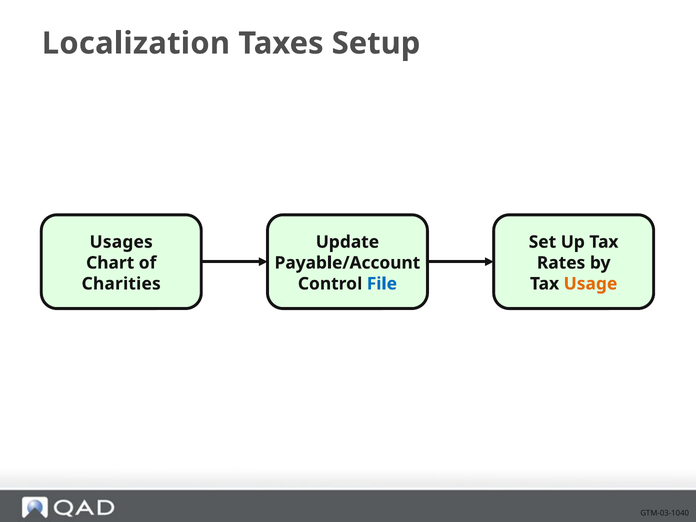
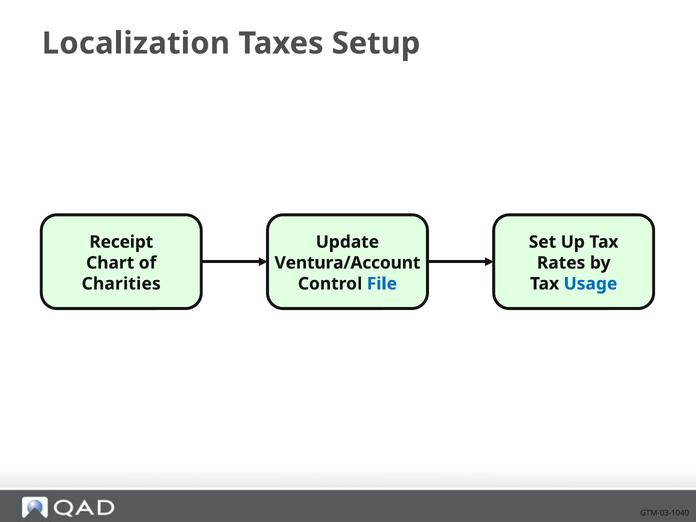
Usages: Usages -> Receipt (121, 242)
Payable/Account: Payable/Account -> Ventura/Account (347, 263)
Usage colour: orange -> blue (590, 284)
